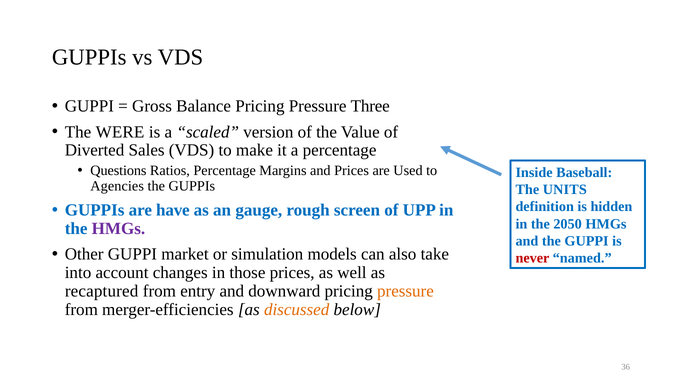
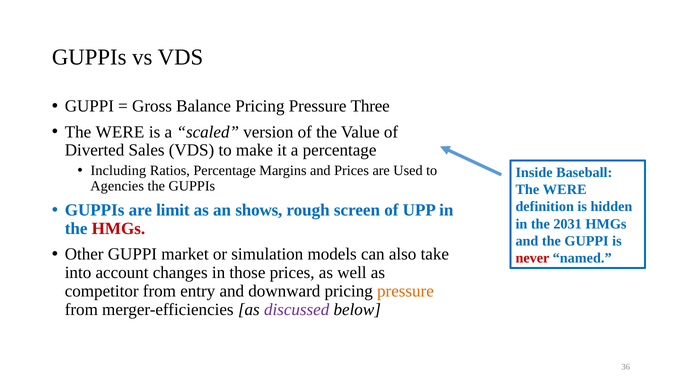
Questions: Questions -> Including (118, 171)
UNITS: UNITS -> WERE (565, 189)
have: have -> limit (173, 210)
gauge: gauge -> shows (259, 210)
2050: 2050 -> 2031 (568, 224)
HMGs colour: purple -> red (118, 228)
recaptured: recaptured -> competitor (102, 291)
discussed colour: orange -> purple (297, 309)
